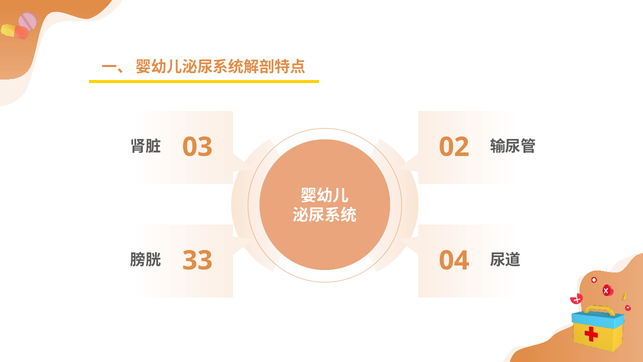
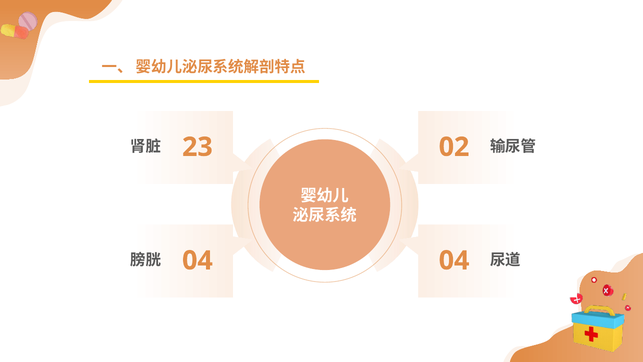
03: 03 -> 23 (197, 147)
33: 33 -> 04 (197, 260)
